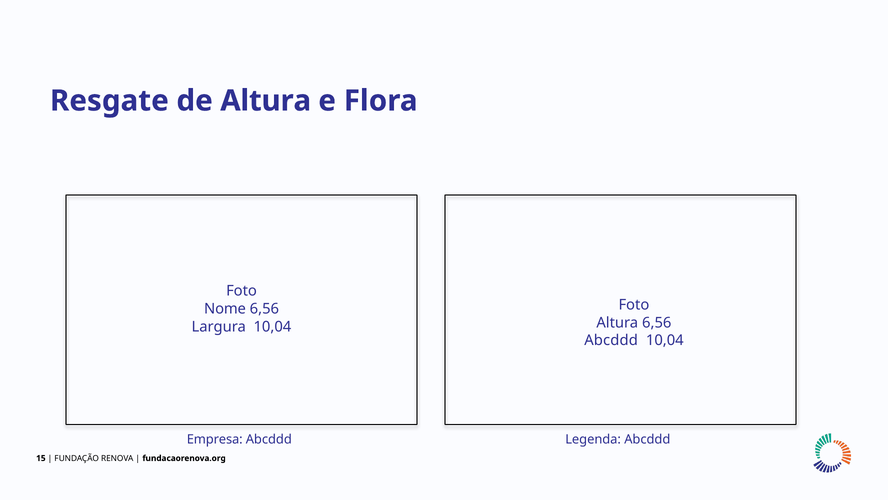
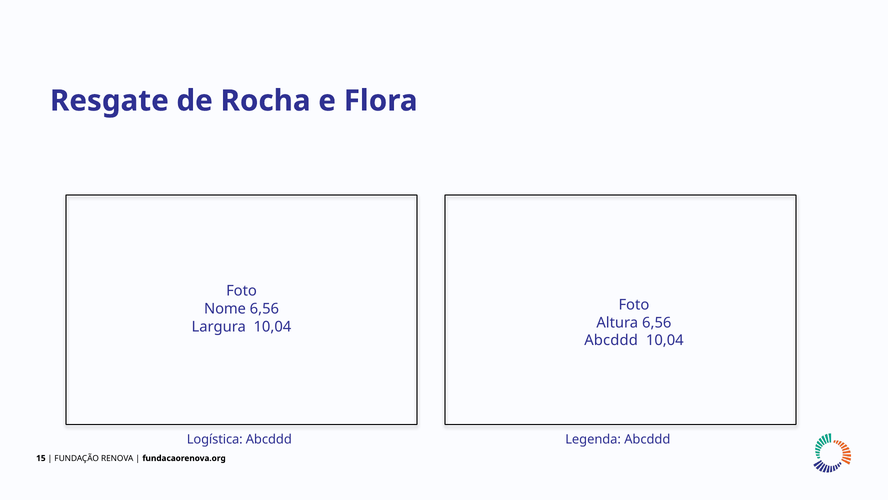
de Altura: Altura -> Rocha (266, 101)
Empresa: Empresa -> Logística (215, 439)
